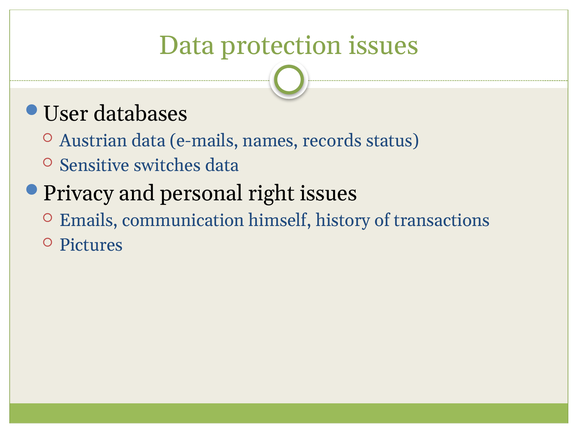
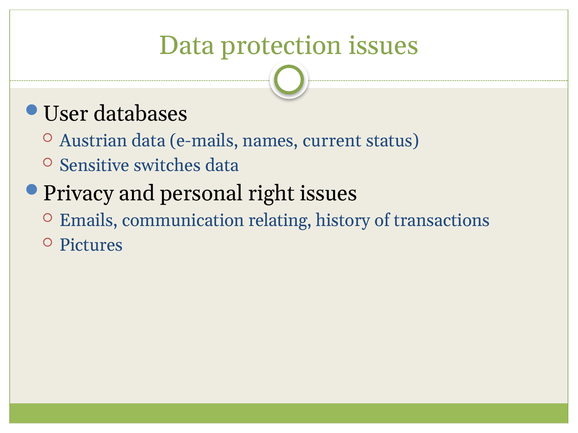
records: records -> current (332, 141)
himself: himself -> relating (280, 221)
